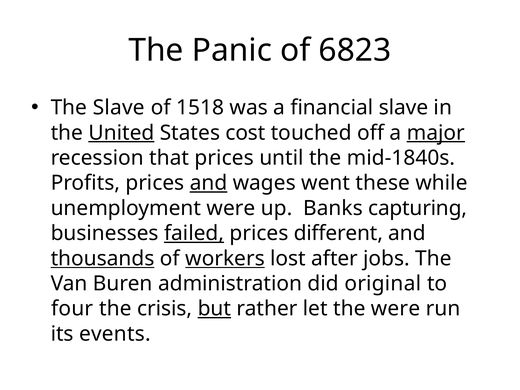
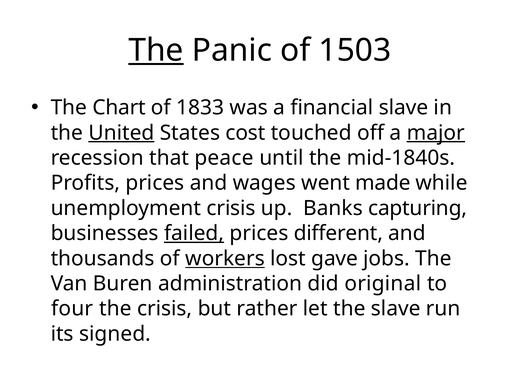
The underline: none -> present (156, 50)
6823: 6823 -> 1503 (355, 50)
The Slave: Slave -> Chart (119, 108)
1518: 1518 -> 1833 (200, 108)
that prices: prices -> peace (224, 158)
and underline: present -> none (209, 183)
these: these -> made (383, 183)
unemployment were: were -> crisis (231, 208)
thousands underline: present -> none (103, 258)
after: after -> gave (335, 258)
but underline: present -> none (214, 309)
the were: were -> slave (396, 309)
events: events -> signed (115, 334)
